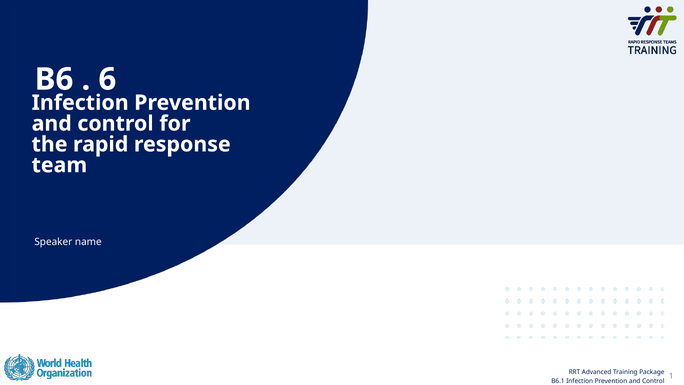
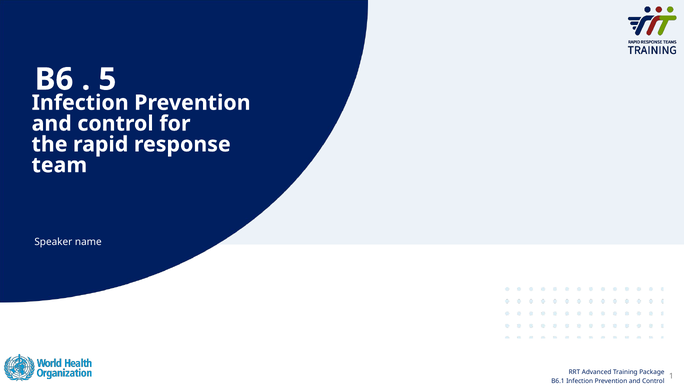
6: 6 -> 5 (107, 79)
